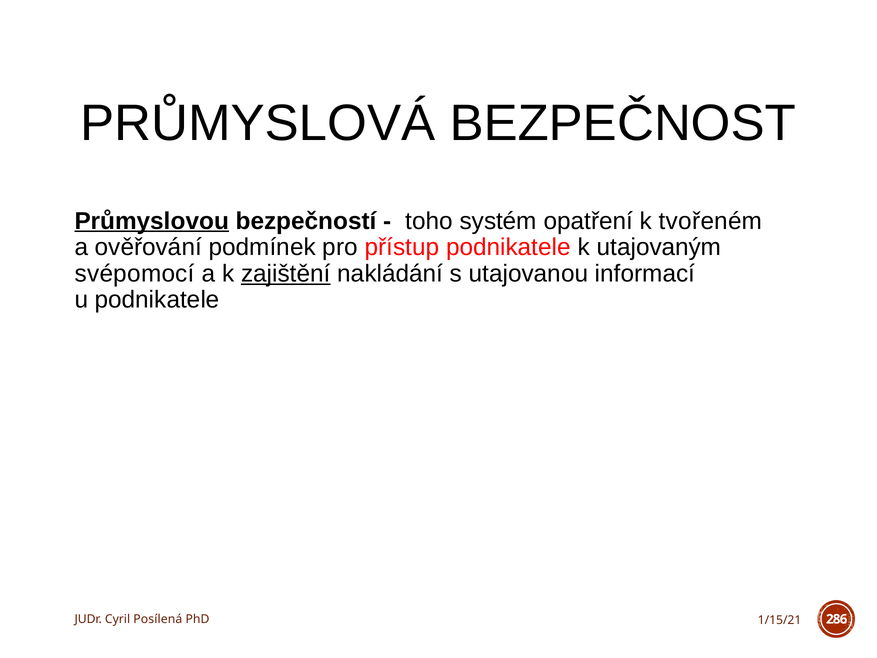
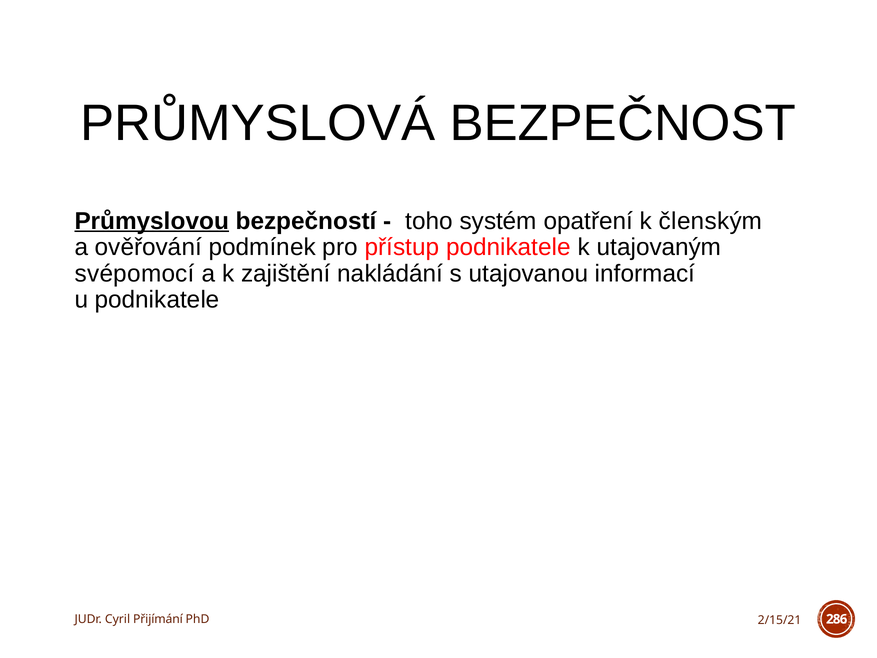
tvořeném: tvořeném -> členským (711, 221)
zajištění underline: present -> none (286, 273)
Posílená: Posílená -> Přijímání (158, 619)
1/15/21: 1/15/21 -> 2/15/21 (780, 620)
